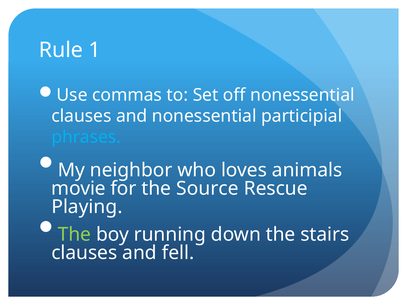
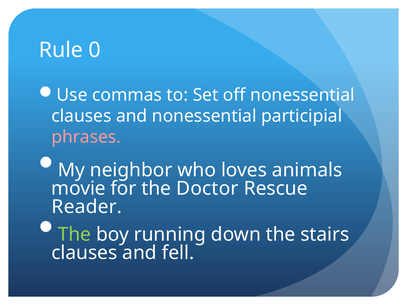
1: 1 -> 0 (95, 50)
phrases colour: light blue -> pink (86, 137)
Source: Source -> Doctor (207, 189)
Playing: Playing -> Reader (87, 207)
